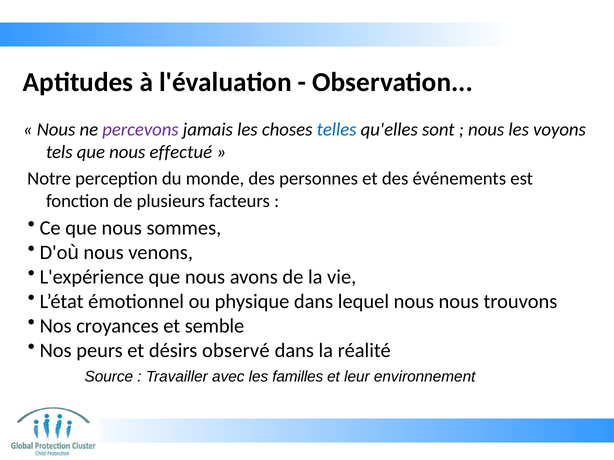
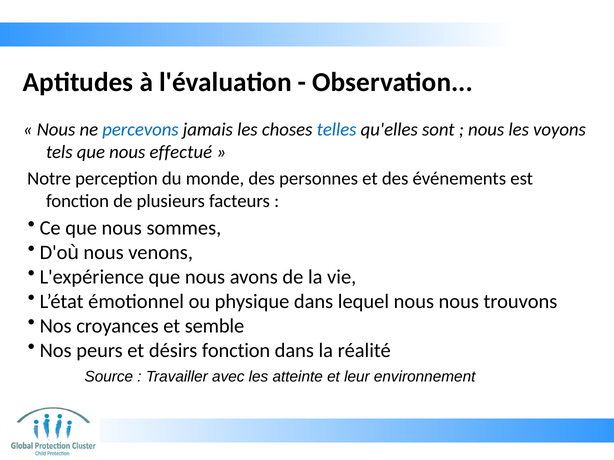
percevons colour: purple -> blue (141, 130)
désirs observé: observé -> fonction (236, 351)
familles: familles -> atteinte (298, 377)
